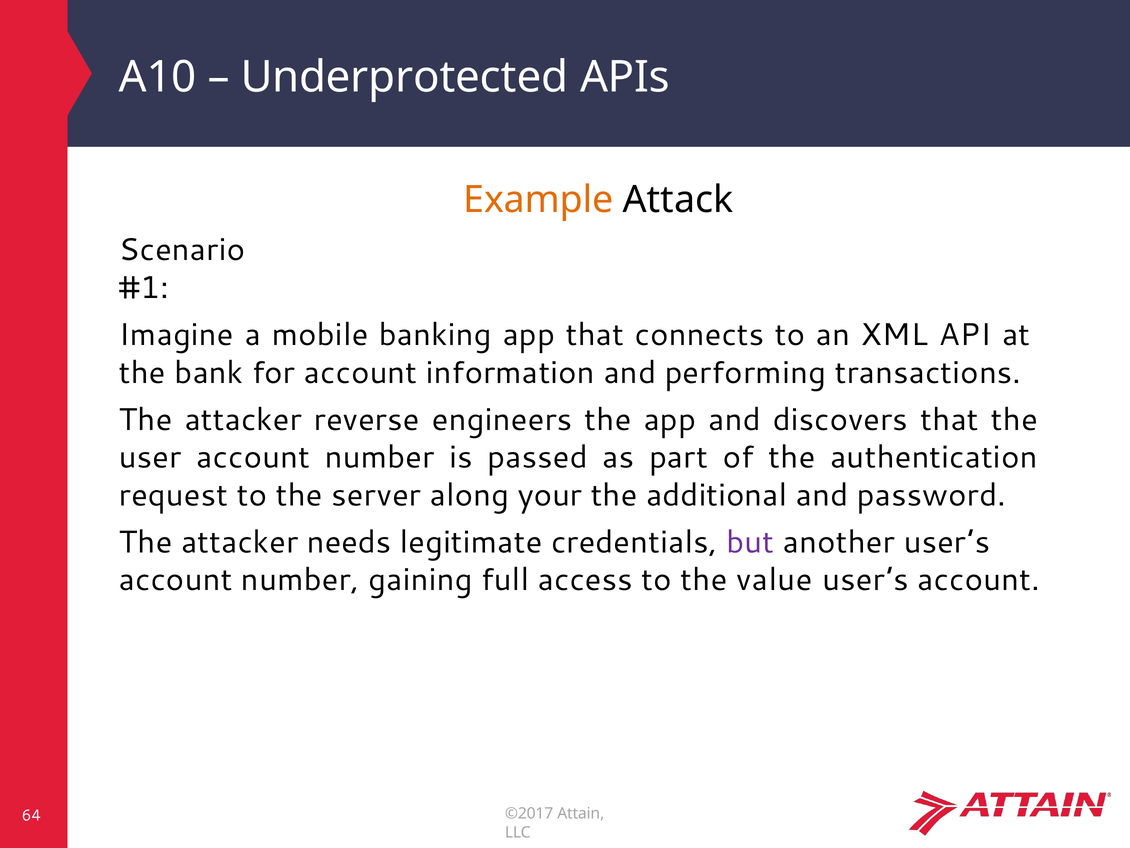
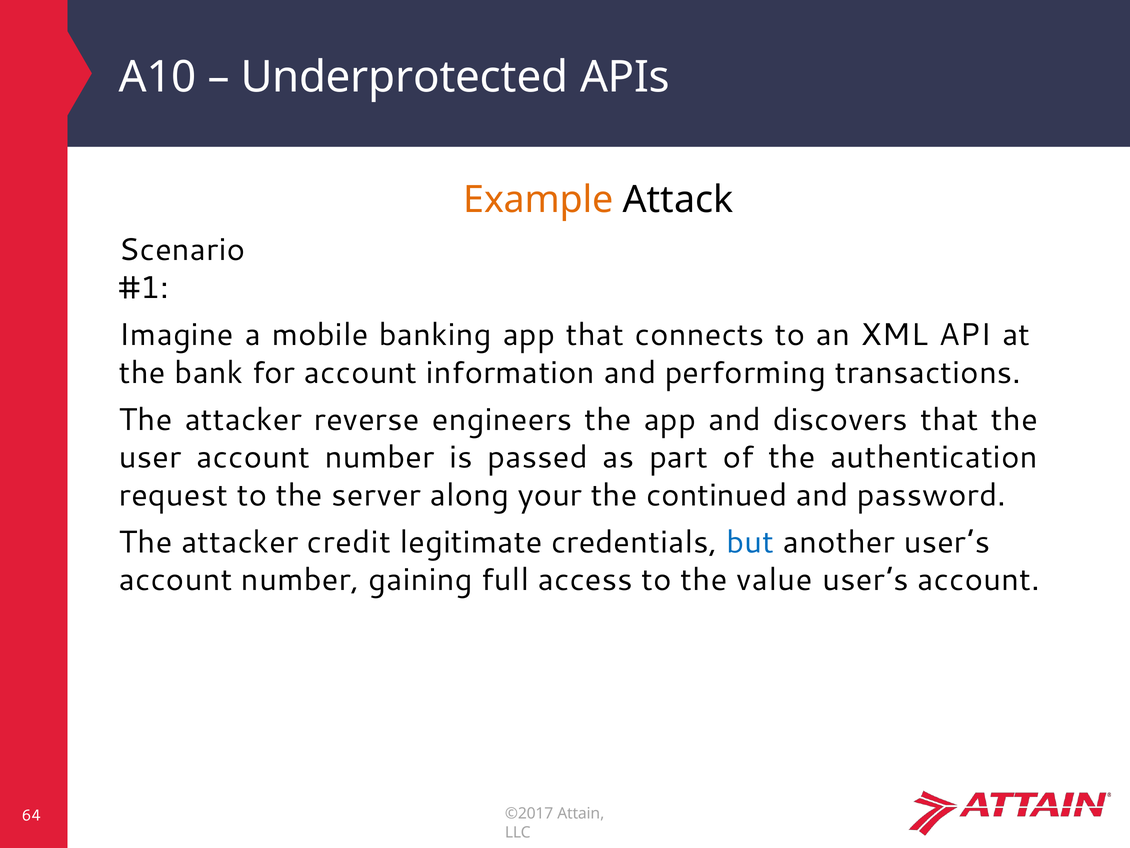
additional: additional -> continued (717, 495)
needs: needs -> credit (349, 542)
but colour: purple -> blue (750, 542)
